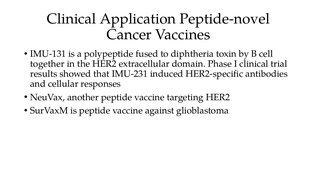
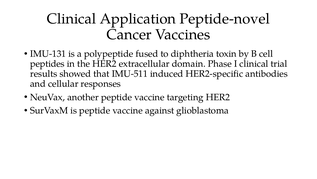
together: together -> peptides (47, 64)
IMU-231: IMU-231 -> IMU-511 (130, 74)
